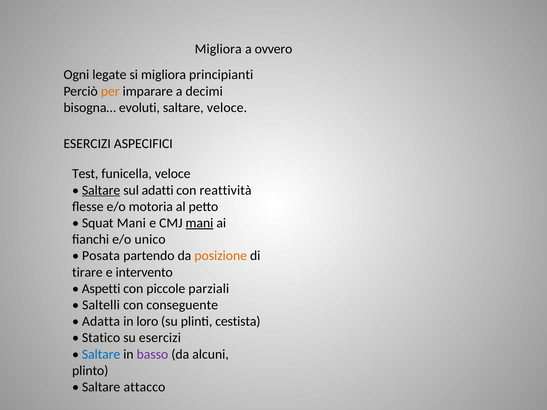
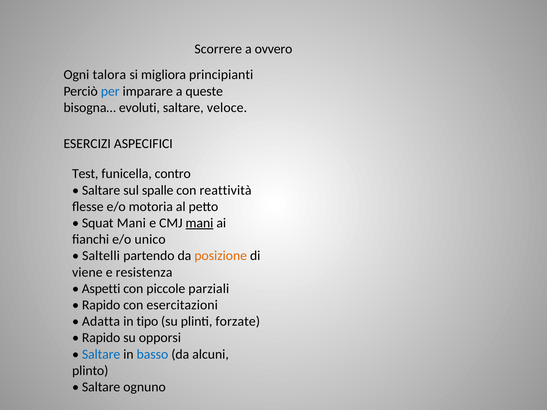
Migliora: Migliora -> Scorrere (218, 49)
legate: legate -> talora (109, 75)
per colour: orange -> blue (110, 91)
decimi: decimi -> queste (204, 91)
funicella veloce: veloce -> contro (173, 174)
Saltare underline: present -> none (101, 190)
adatti: adatti -> spalle (158, 190)
Posata: Posata -> Saltelli (101, 256)
tirare: tirare -> viene (87, 272)
intervento: intervento -> resistenza (144, 272)
Saltelli: Saltelli -> Rapido (101, 305)
conseguente: conseguente -> esercitazioni (182, 305)
loro: loro -> tipo (147, 322)
cestista: cestista -> forzate (238, 322)
Statico: Statico -> Rapido (101, 338)
su esercizi: esercizi -> opporsi (160, 338)
basso colour: purple -> blue (152, 354)
attacco: attacco -> ognuno (145, 387)
